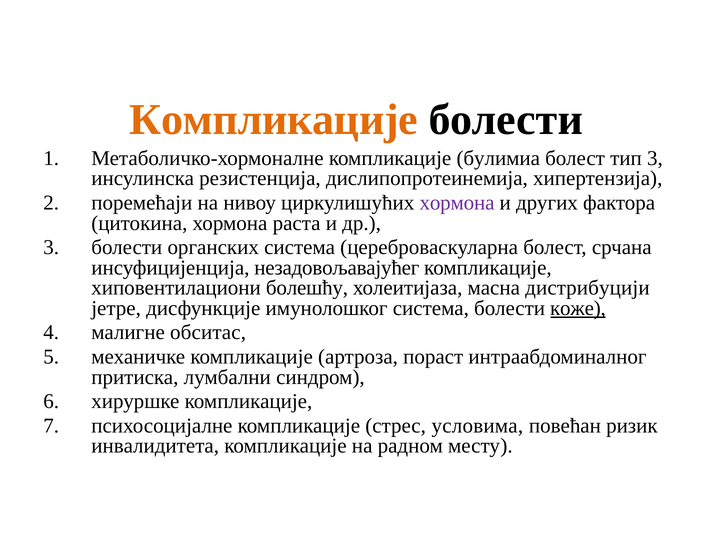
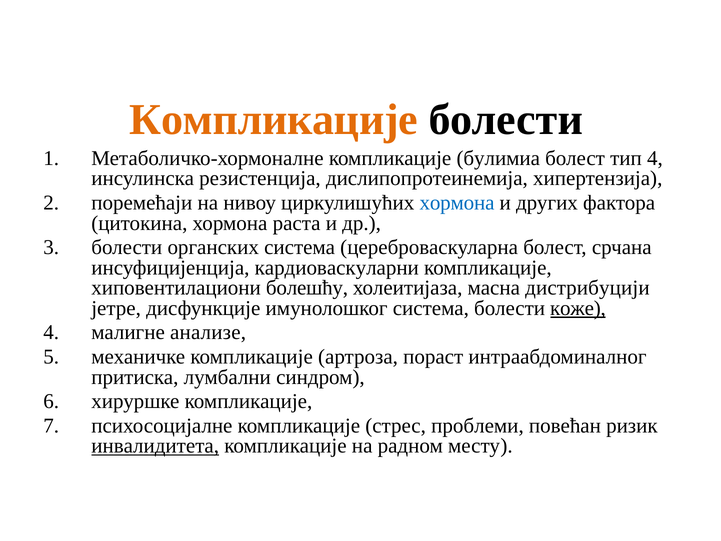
тип 3: 3 -> 4 (655, 158)
хормона colour: purple -> blue (457, 203)
незадовољавајућег: незадовољавајућег -> кардиоваскуларни (337, 268)
обситас: обситас -> анализе (208, 332)
условима: условима -> проблеми (477, 426)
инвалидитета underline: none -> present (155, 446)
